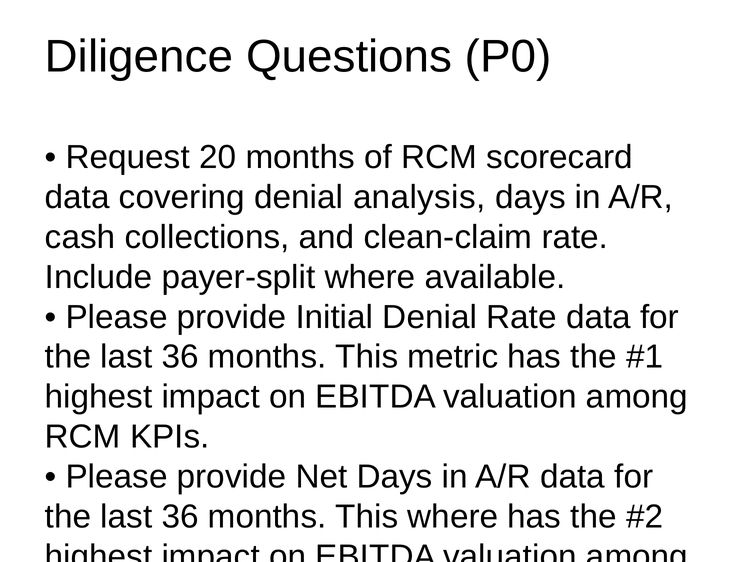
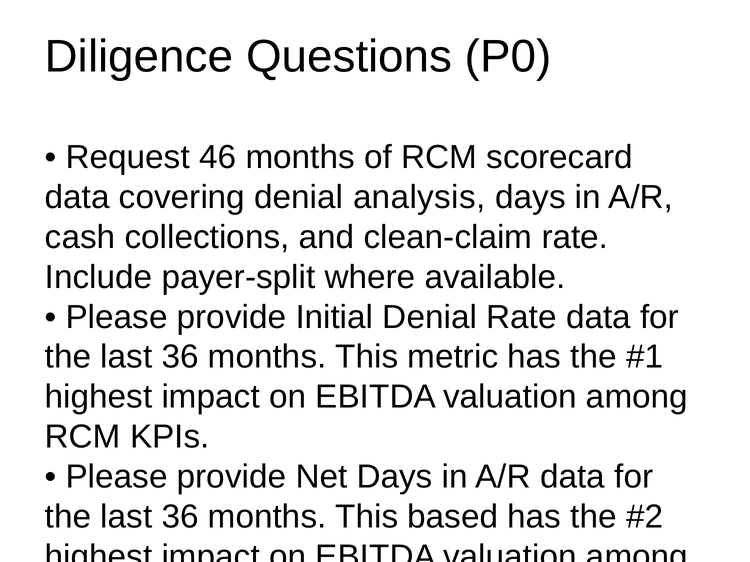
20: 20 -> 46 (218, 157)
This where: where -> based (453, 517)
